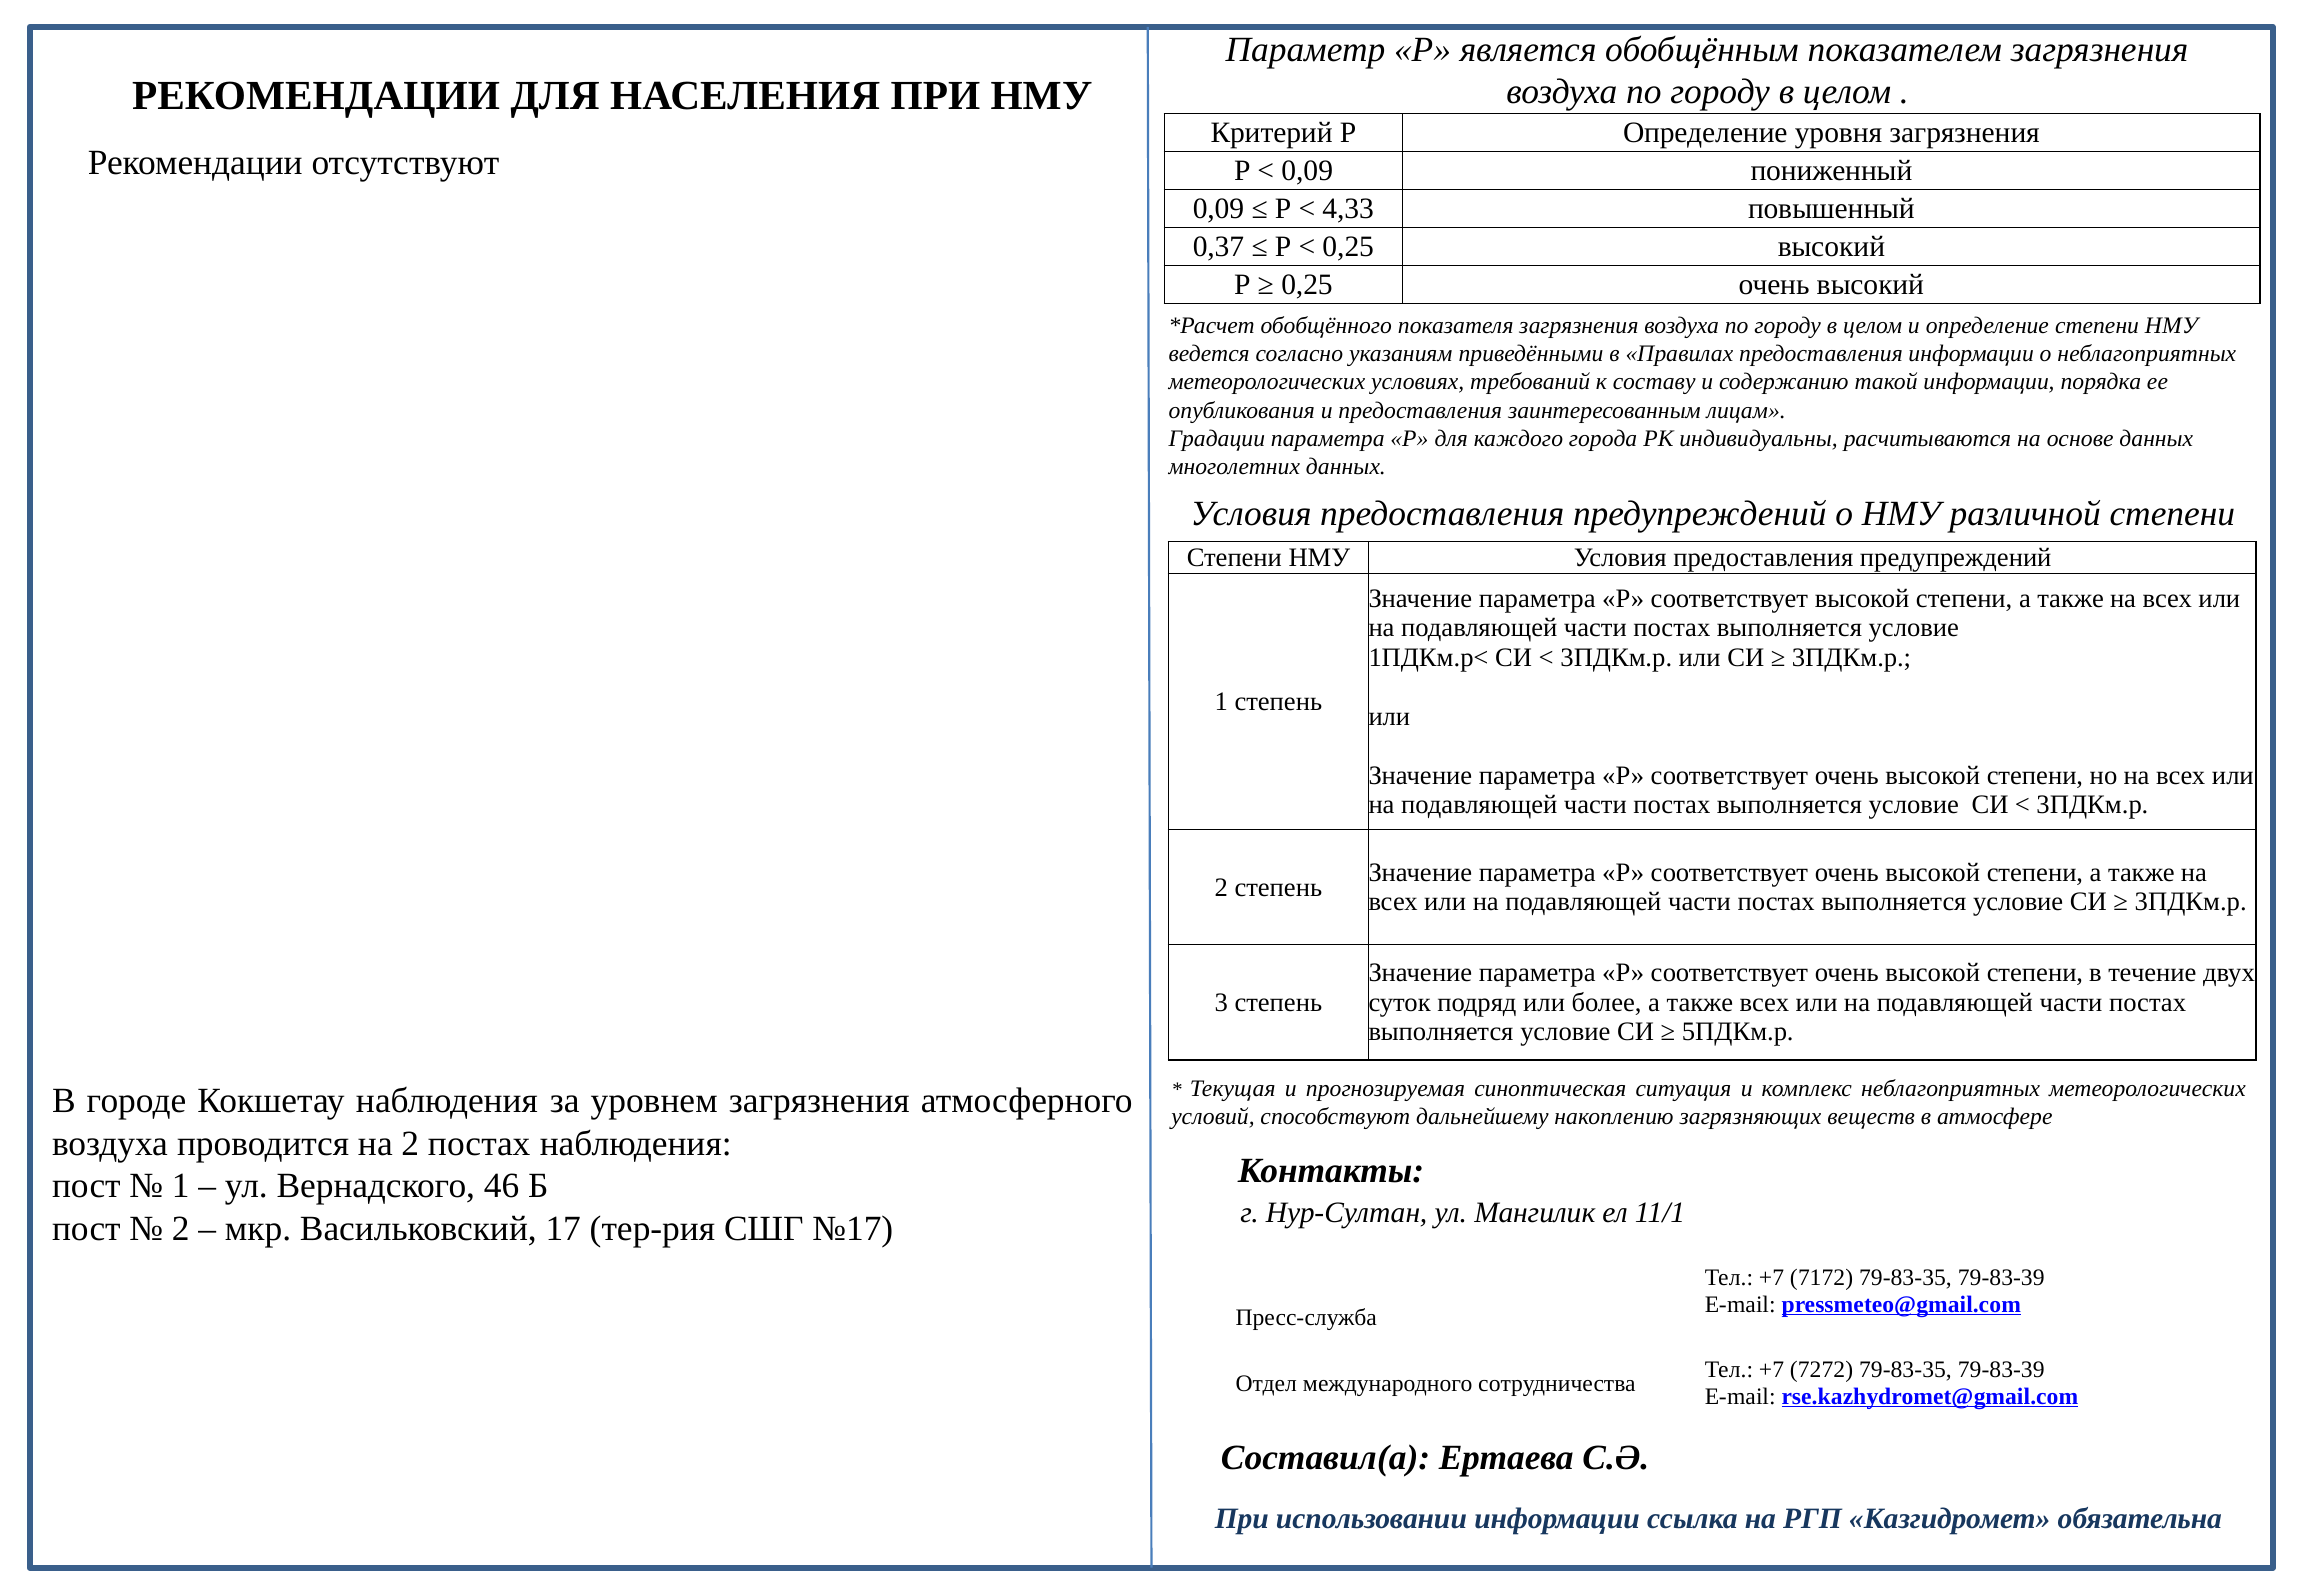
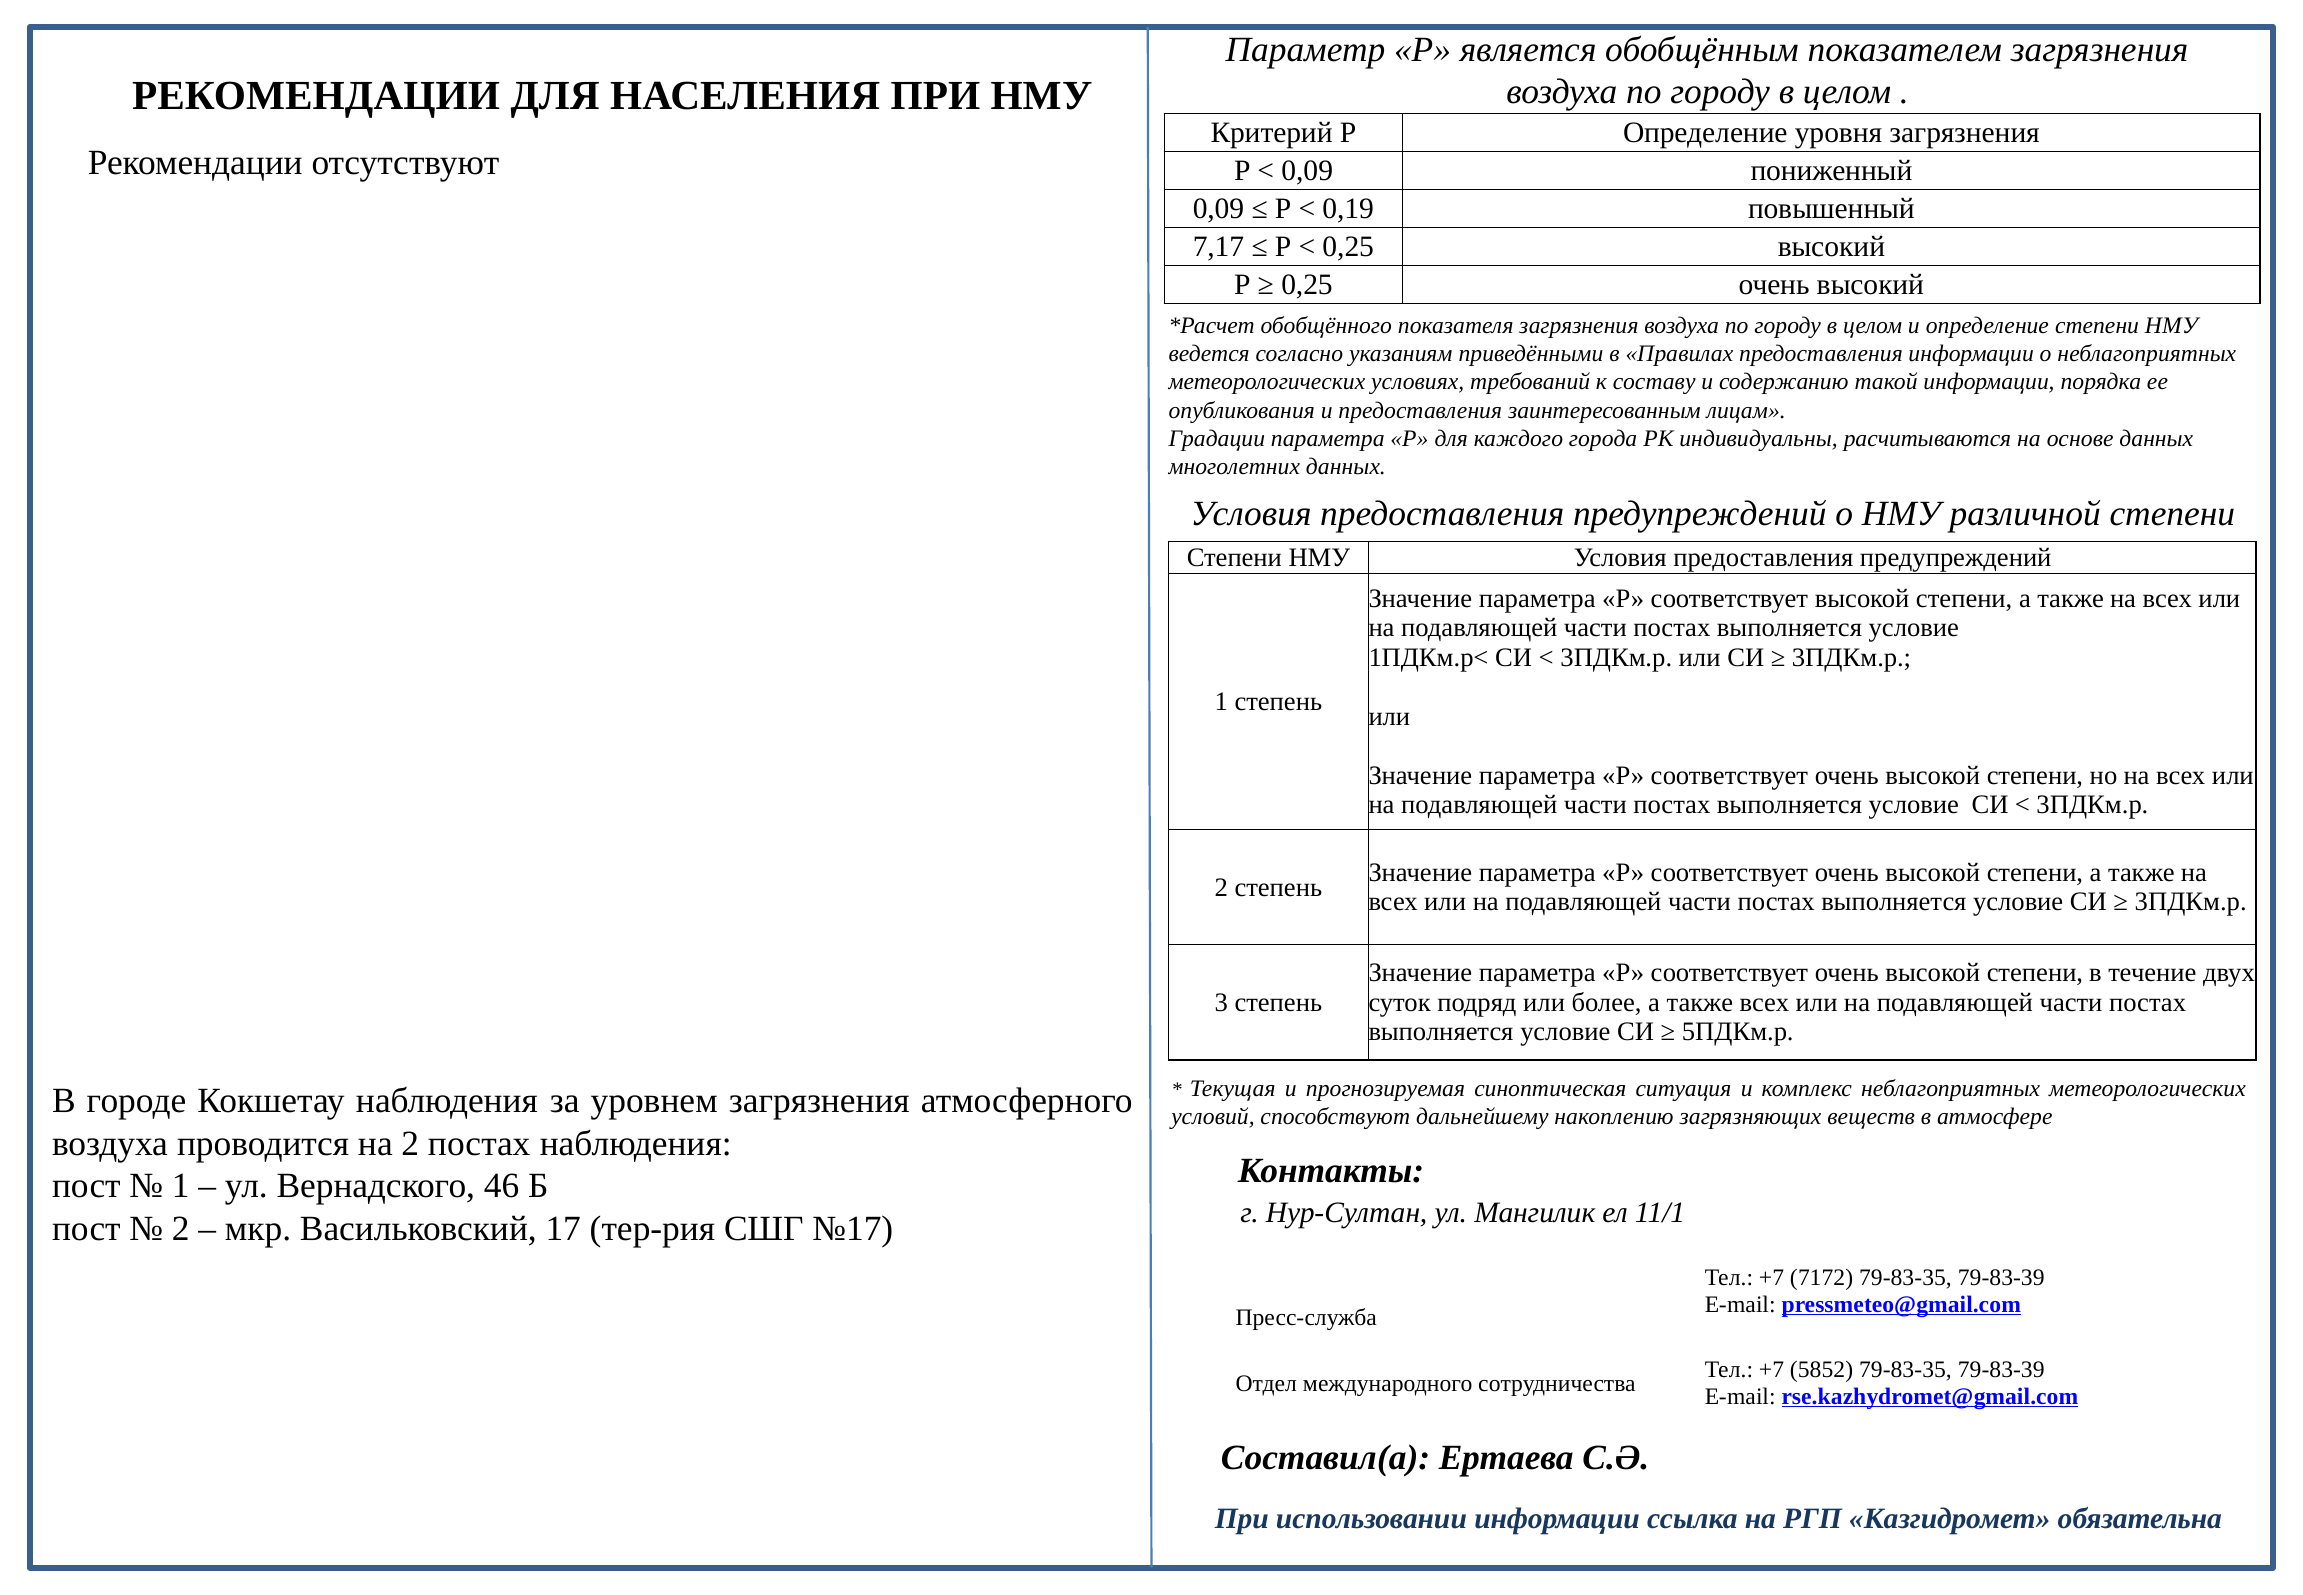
4,33: 4,33 -> 0,19 (1348, 208)
0,37: 0,37 -> 7,17 (1218, 246)
7272: 7272 -> 5852 (1822, 1370)
